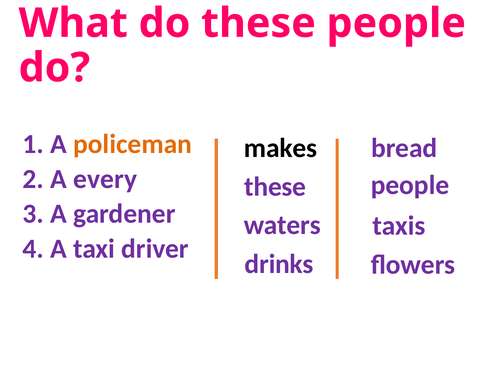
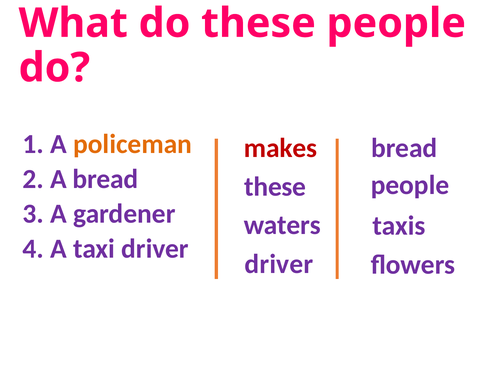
makes colour: black -> red (280, 148)
every: every -> bread (105, 179)
drinks: drinks -> driver (279, 264)
